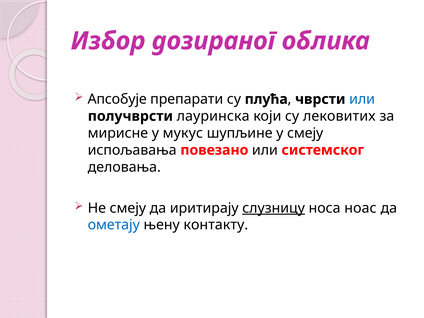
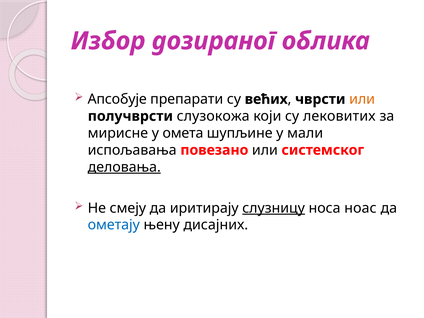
плућа: плућа -> већих (266, 99)
или colour: blue -> orange (362, 99)
лауринска: лауринска -> слузокожа (213, 116)
мукус: мукус -> омета (183, 133)
у смеју: смеју -> мали (305, 133)
деловања underline: none -> present (124, 167)
контакту: контакту -> дисајних (216, 225)
